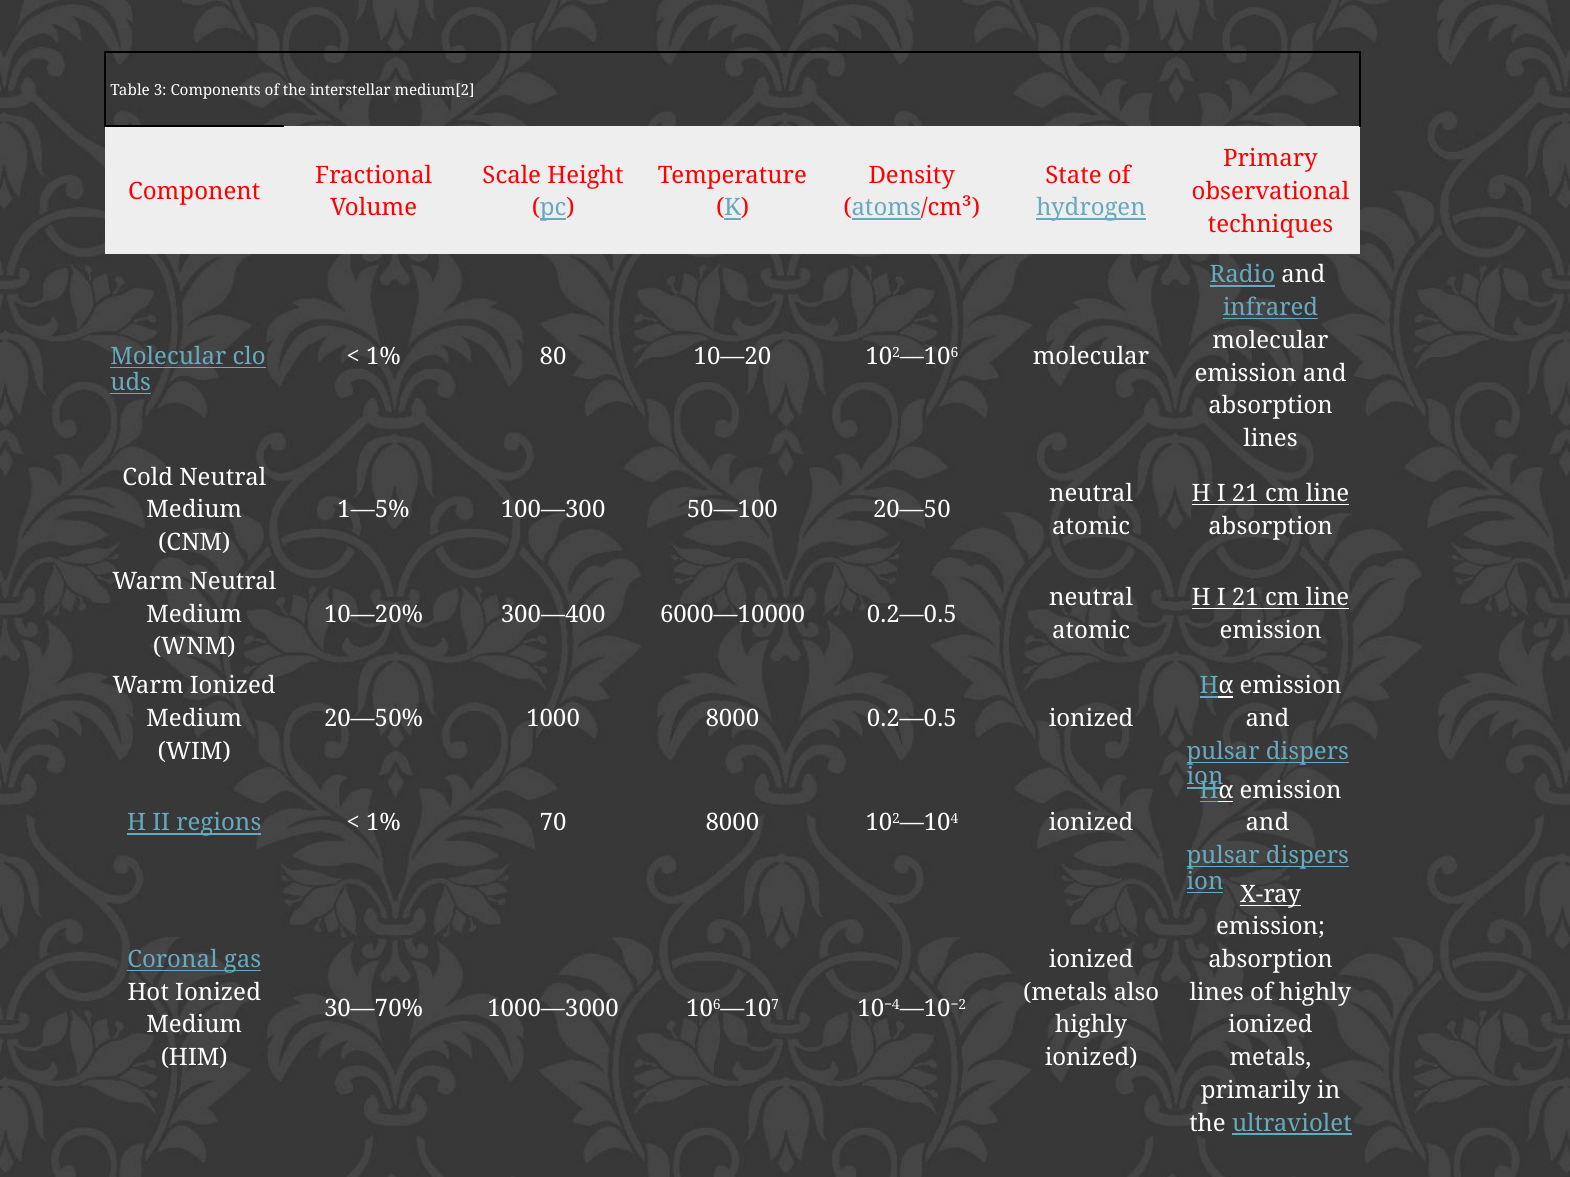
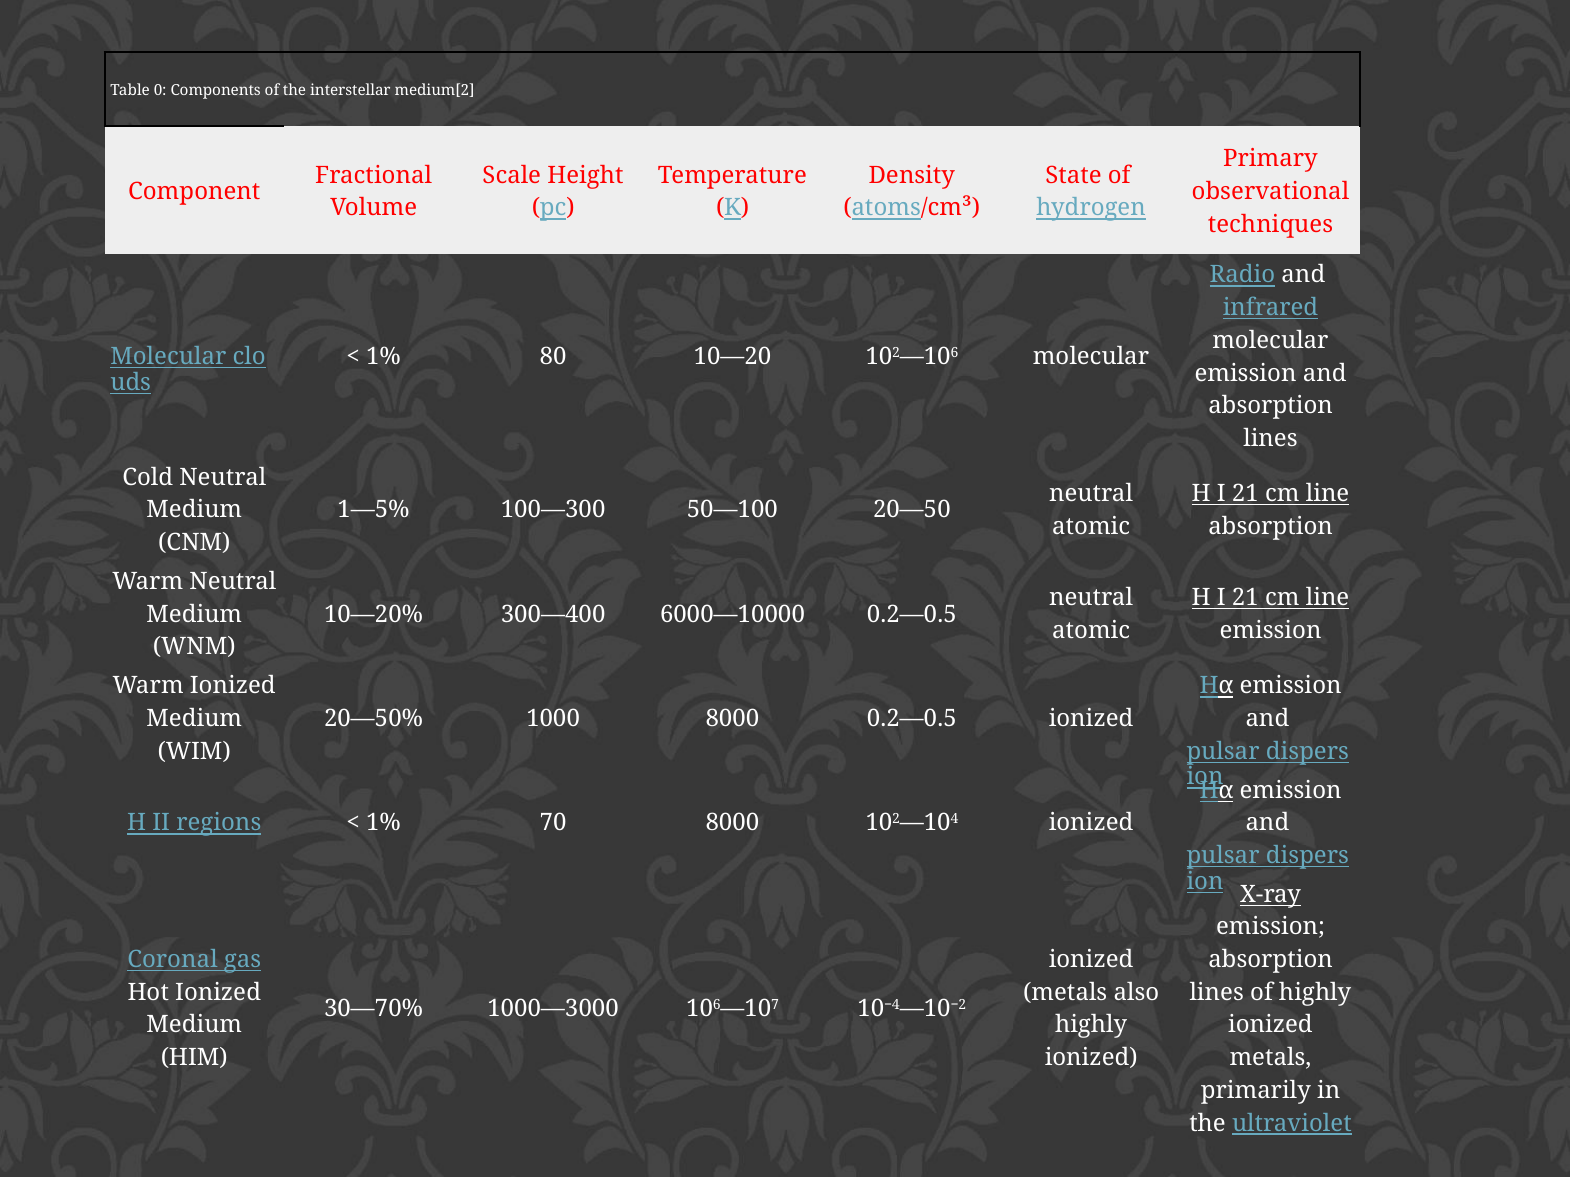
3: 3 -> 0 (160, 90)
